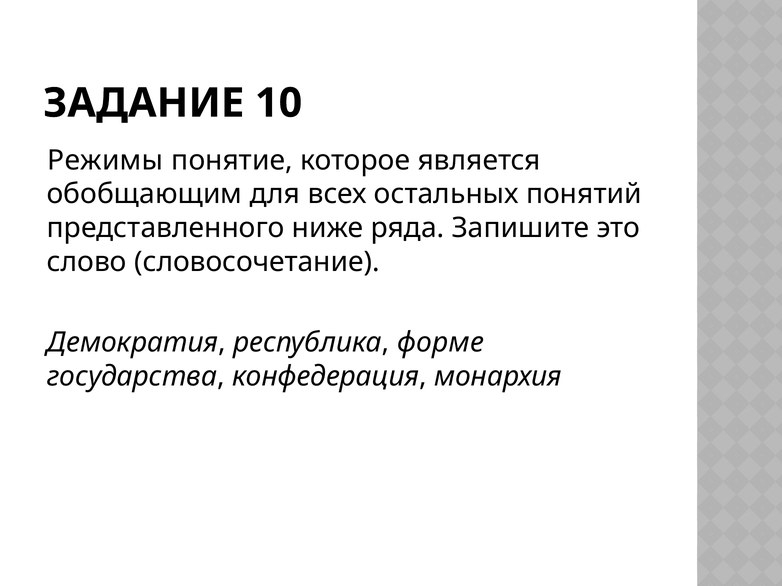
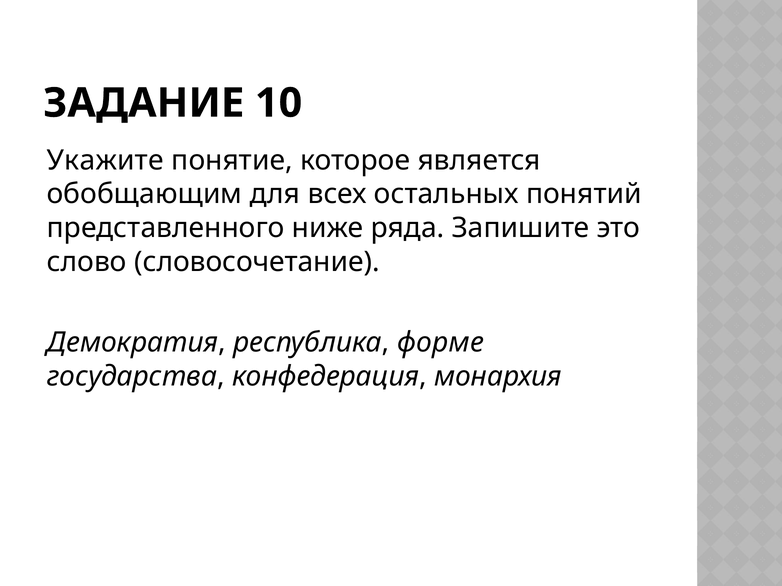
Режимы: Режимы -> Укажите (105, 160)
